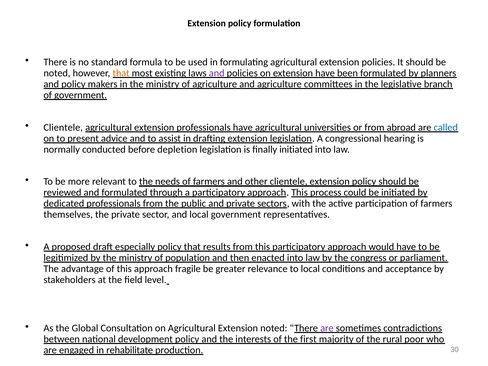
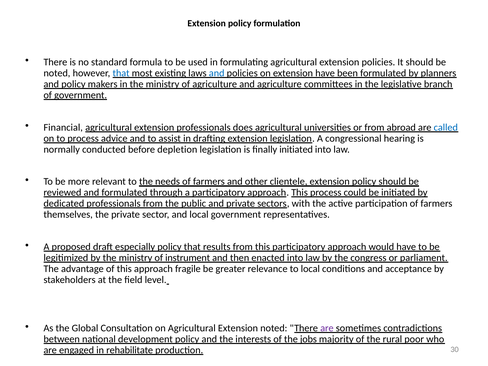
that colour: orange -> blue (121, 73)
and colour: purple -> blue (217, 73)
Clientele: Clientele -> Financial (63, 127)
professionals have: have -> does (243, 127)
to present: present -> process (83, 138)
population: population -> instrument (188, 258)
first: first -> jobs (308, 339)
